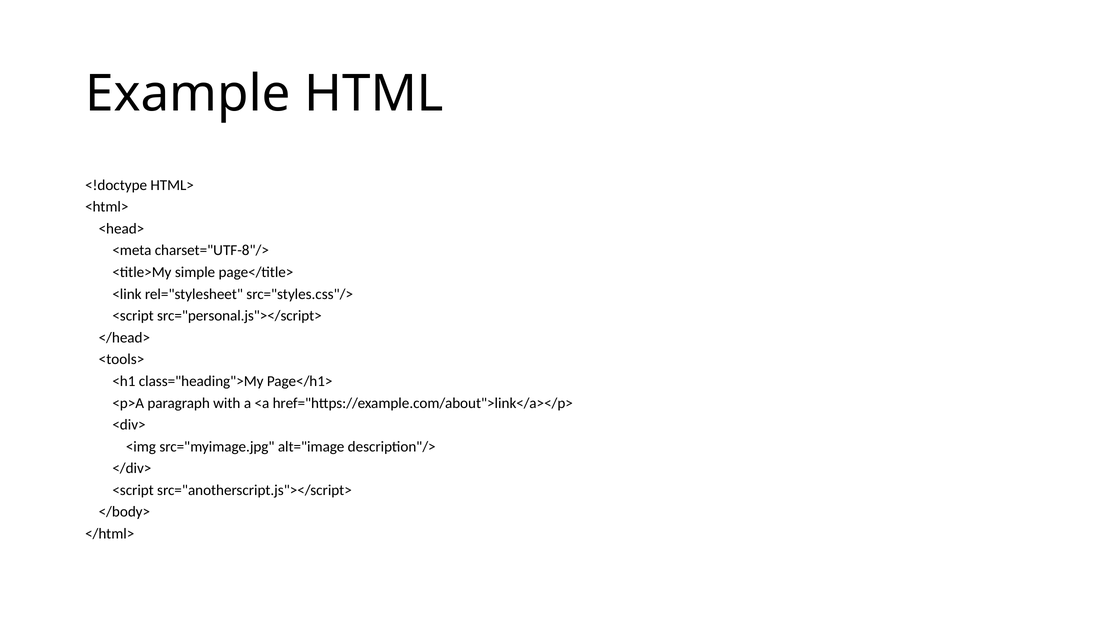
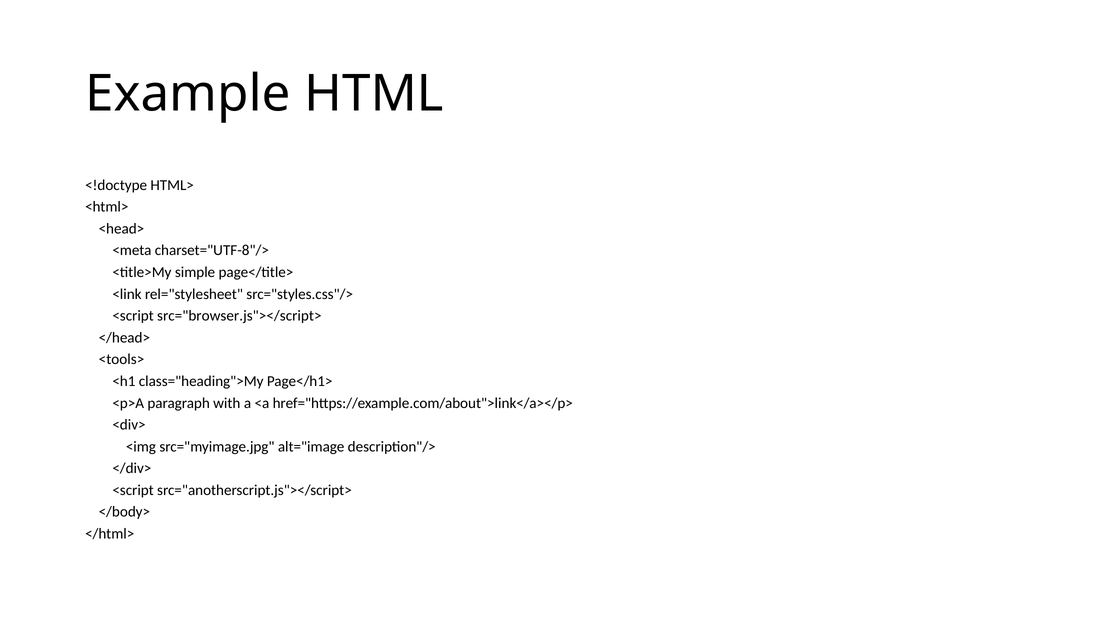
src="personal.js"></script>: src="personal.js"></script> -> src="browser.js"></script> (239, 316)
